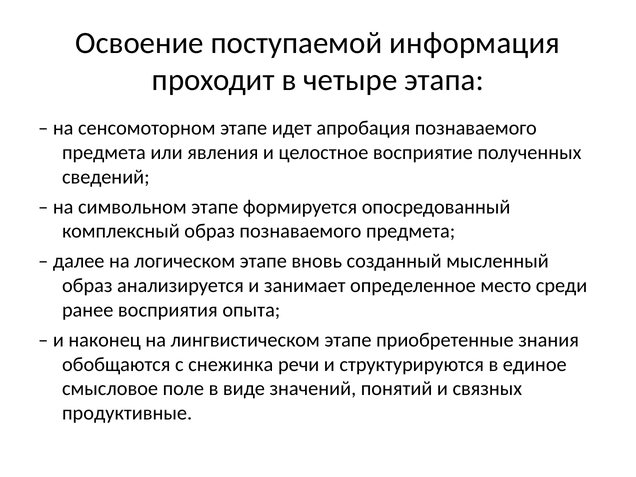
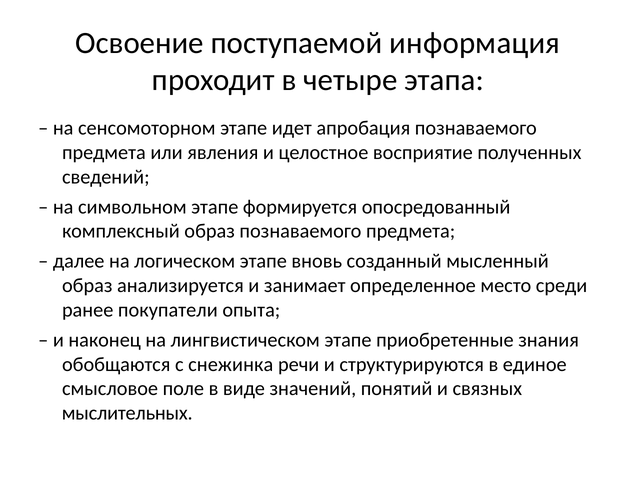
восприятия: восприятия -> покупатели (168, 310)
продуктивные: продуктивные -> мыслительных (127, 413)
